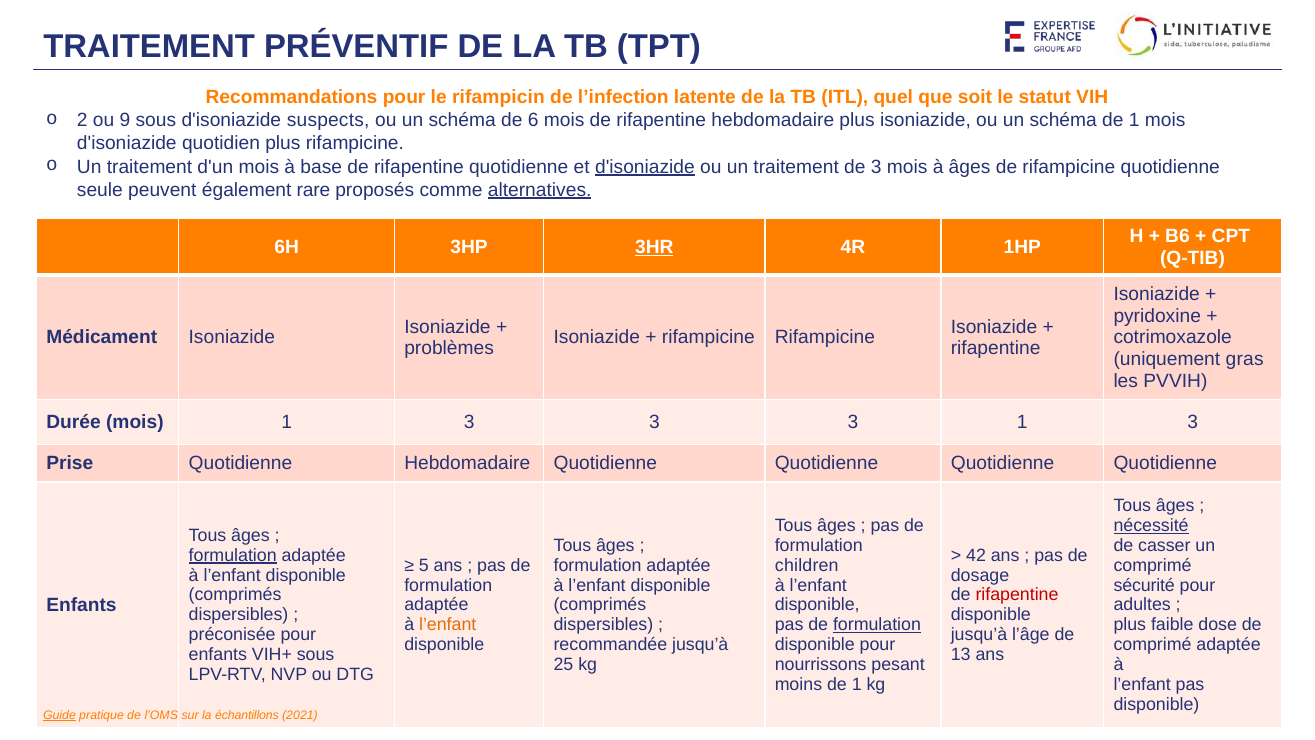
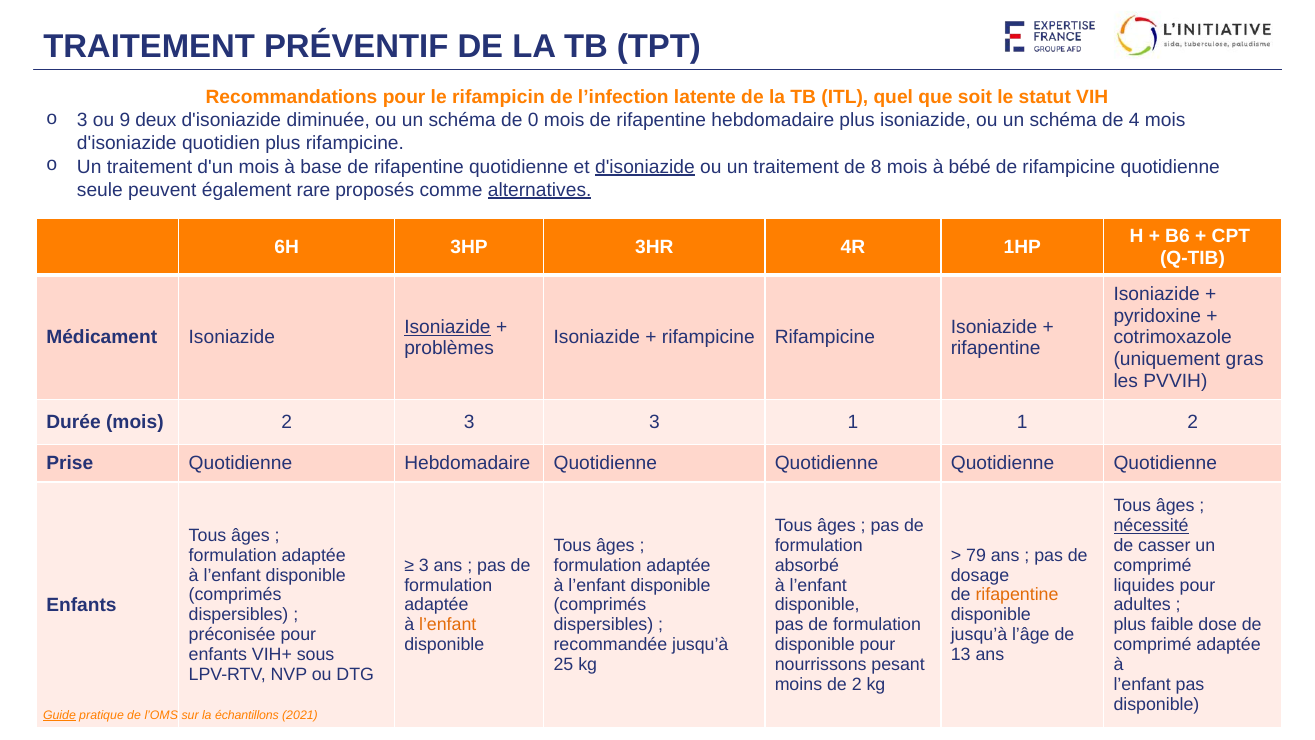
2: 2 -> 3 (82, 121)
9 sous: sous -> deux (156, 121)
suspects: suspects -> diminuée (328, 121)
6: 6 -> 0 (533, 121)
schéma de 1: 1 -> 4 (1134, 121)
de 3: 3 -> 8 (876, 167)
à âges: âges -> bébé (970, 167)
3HR underline: present -> none (654, 247)
Isoniazide underline: none -> present (447, 327)
mois 1: 1 -> 2 (287, 422)
3 3 3: 3 -> 1 (853, 422)
3: 3 -> 2 (1193, 422)
formulation underline: present -> none (233, 555)
42: 42 -> 79 (976, 555)
5: 5 -> 3 (424, 565)
children: children -> absorbé (807, 565)
sécurité: sécurité -> liquides (1144, 585)
rifapentine colour: red -> orange (1017, 595)
formulation underline: present -> none (877, 625)
moins de 1: 1 -> 2 (857, 684)
